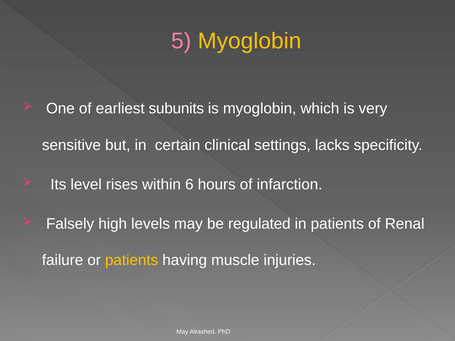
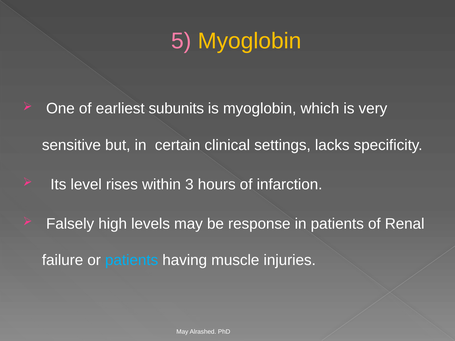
6: 6 -> 3 (189, 185)
regulated: regulated -> response (259, 224)
patients colour: yellow -> light blue (132, 260)
